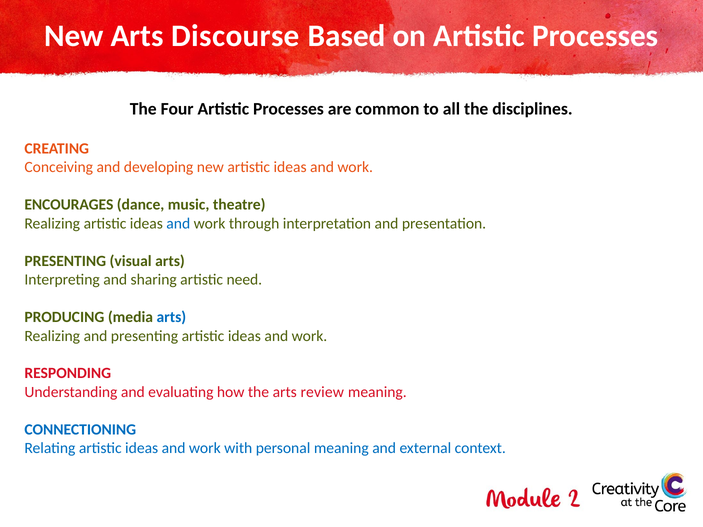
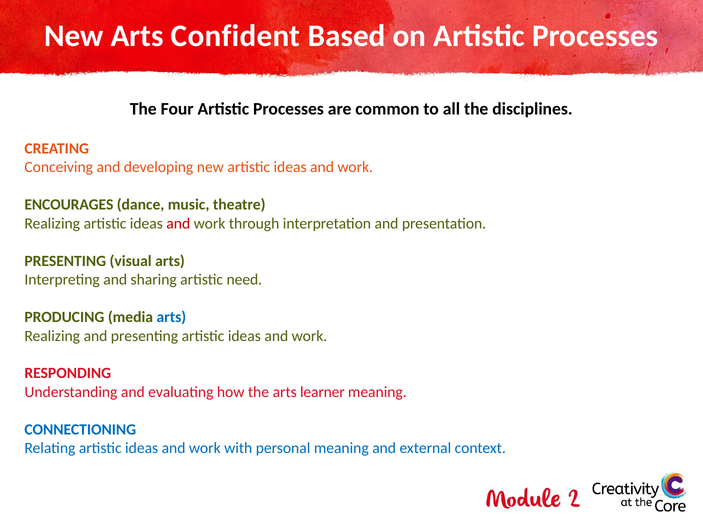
Discourse: Discourse -> Confident (236, 36)
and colour: blue -> red (178, 224)
review: review -> learner (322, 392)
